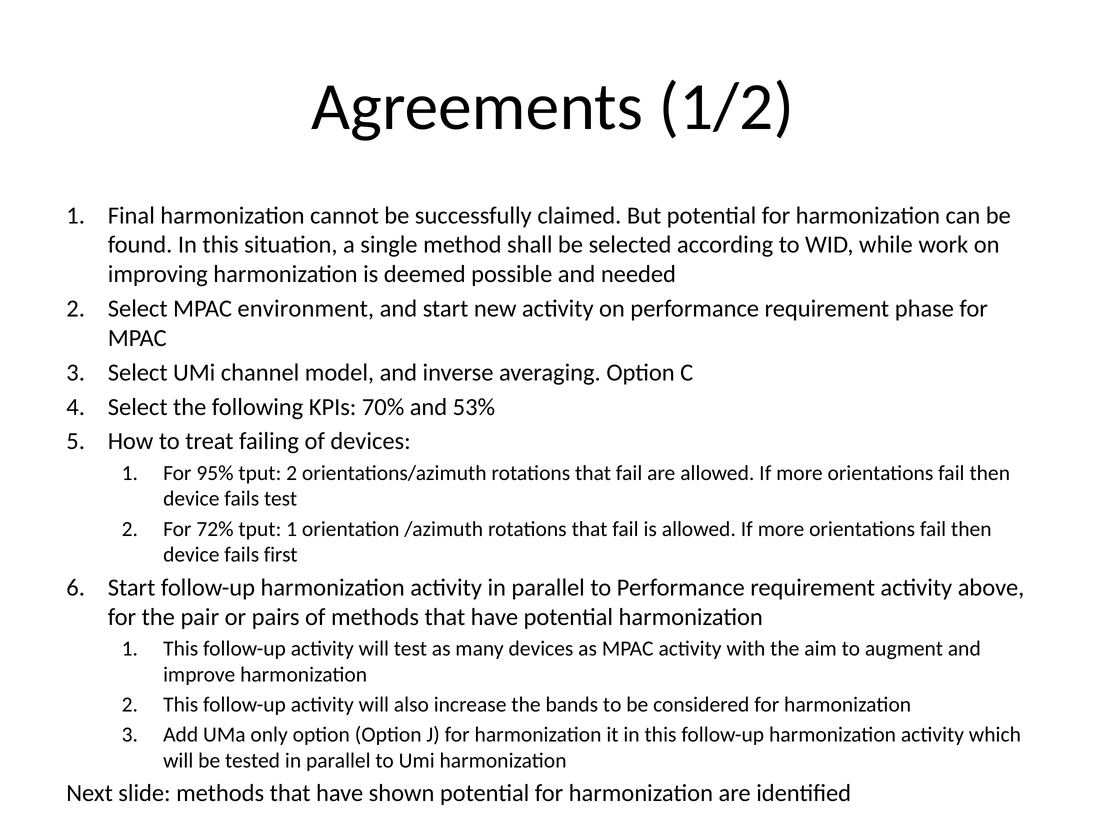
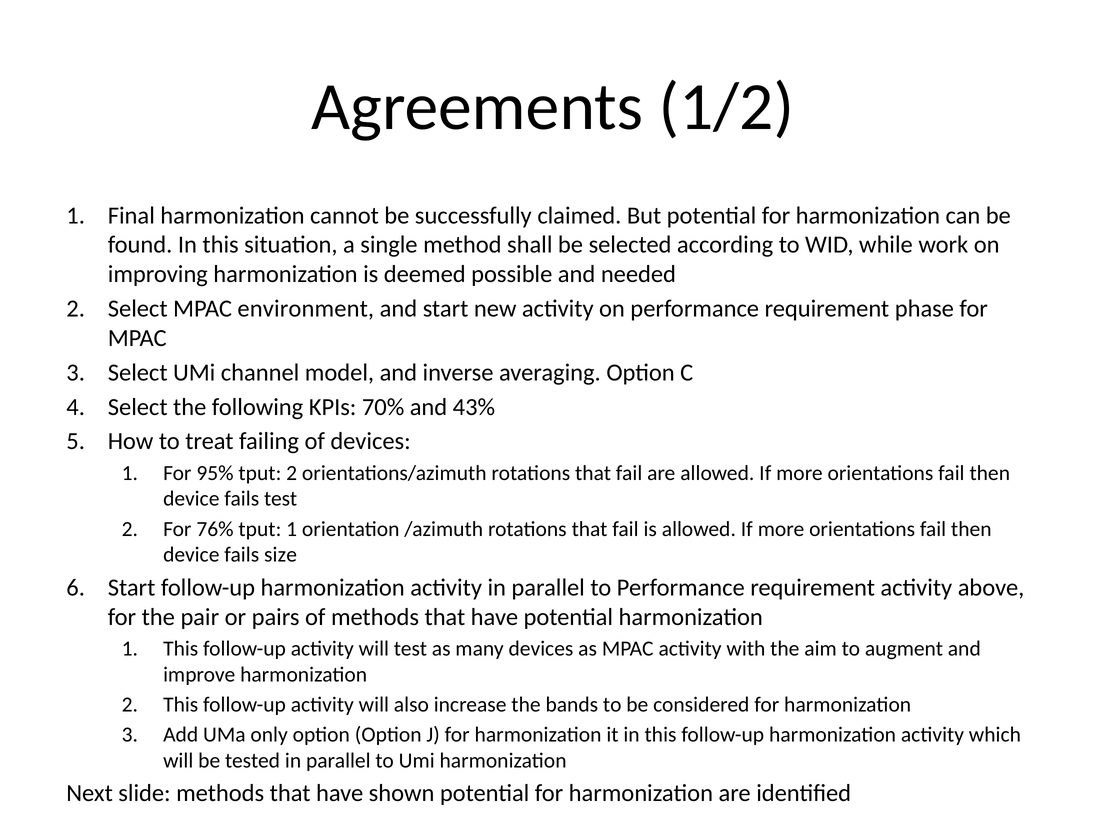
53%: 53% -> 43% (474, 407)
72%: 72% -> 76% (215, 529)
first: first -> size (281, 555)
